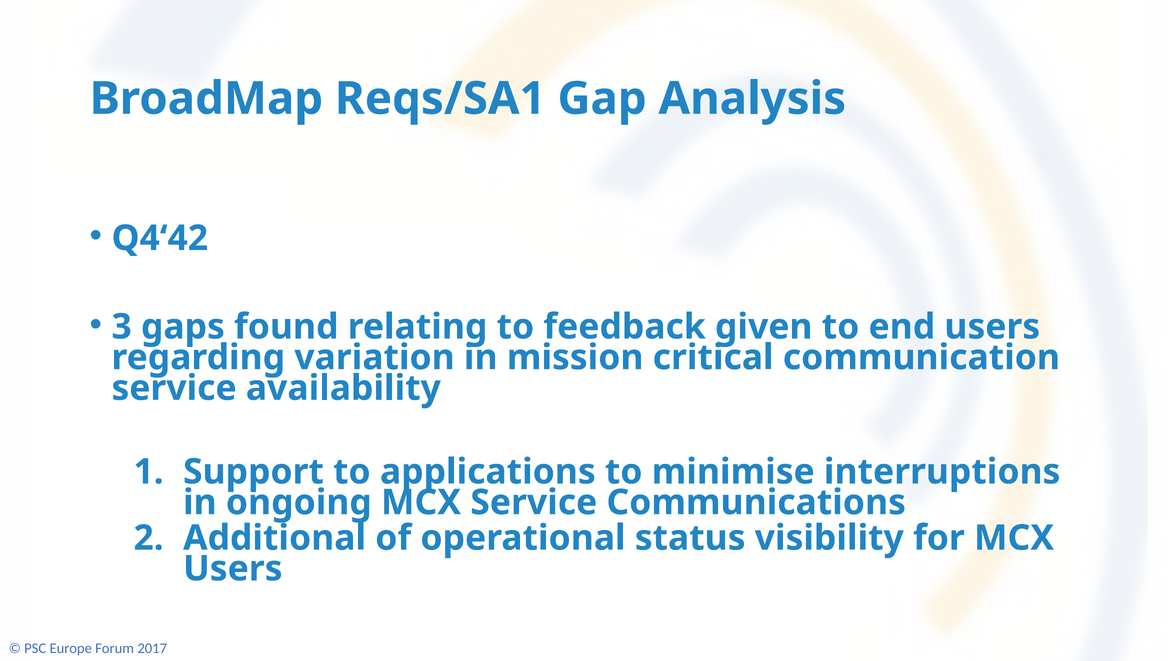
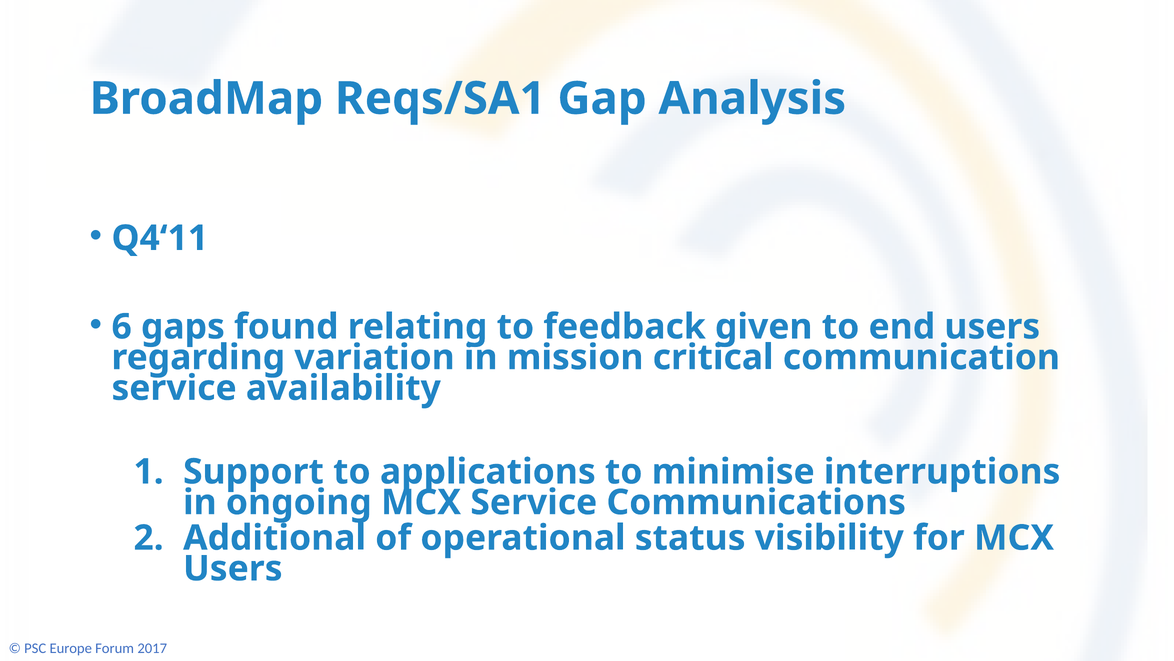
Q4‘42: Q4‘42 -> Q4‘11 (160, 238)
3: 3 -> 6 (122, 326)
